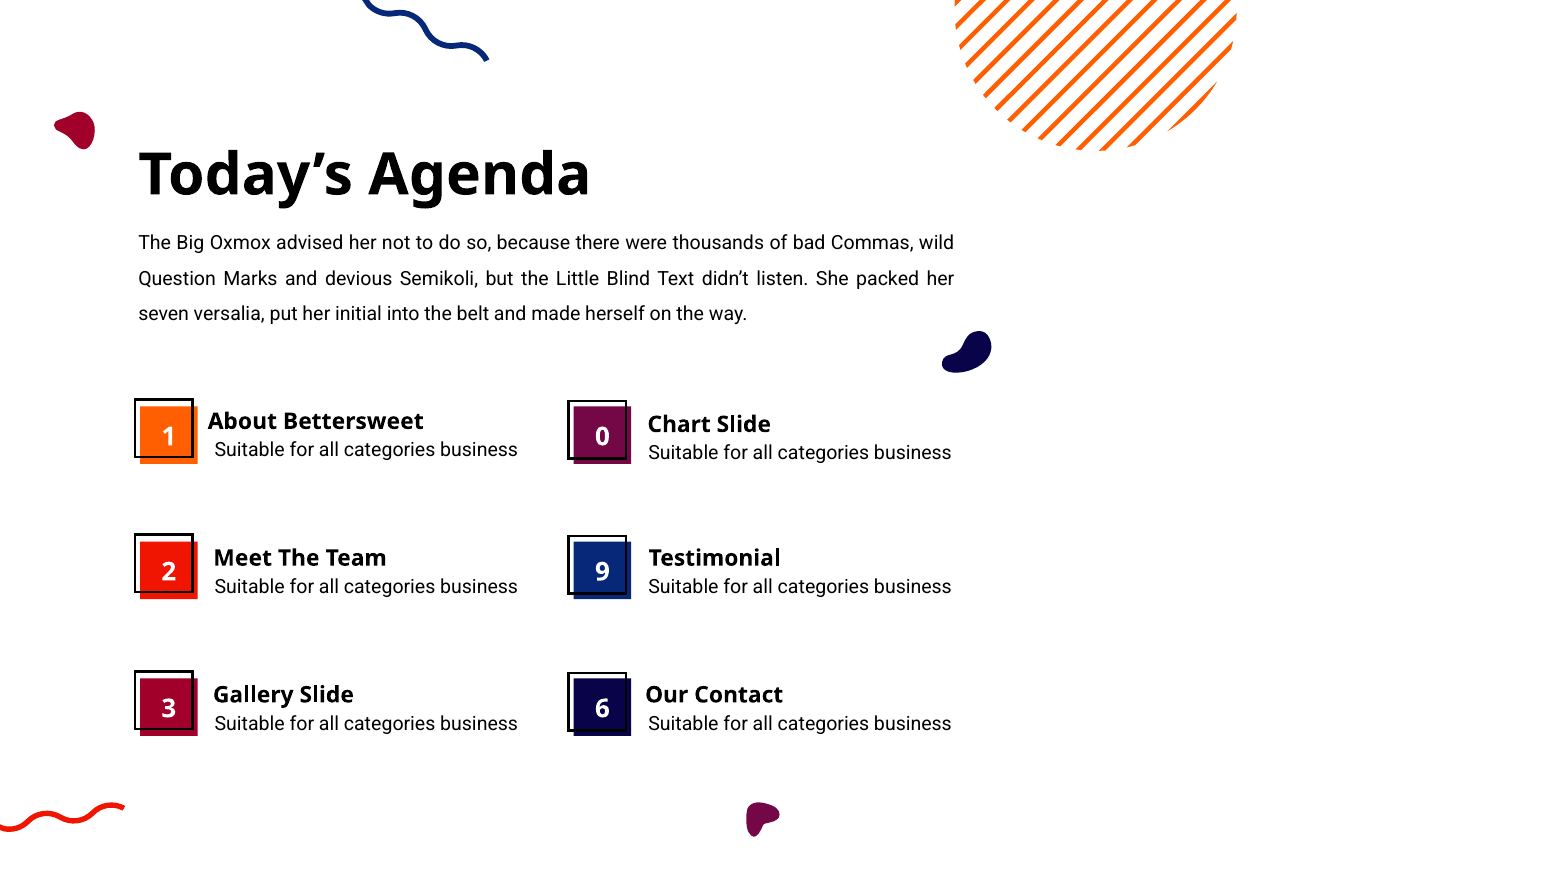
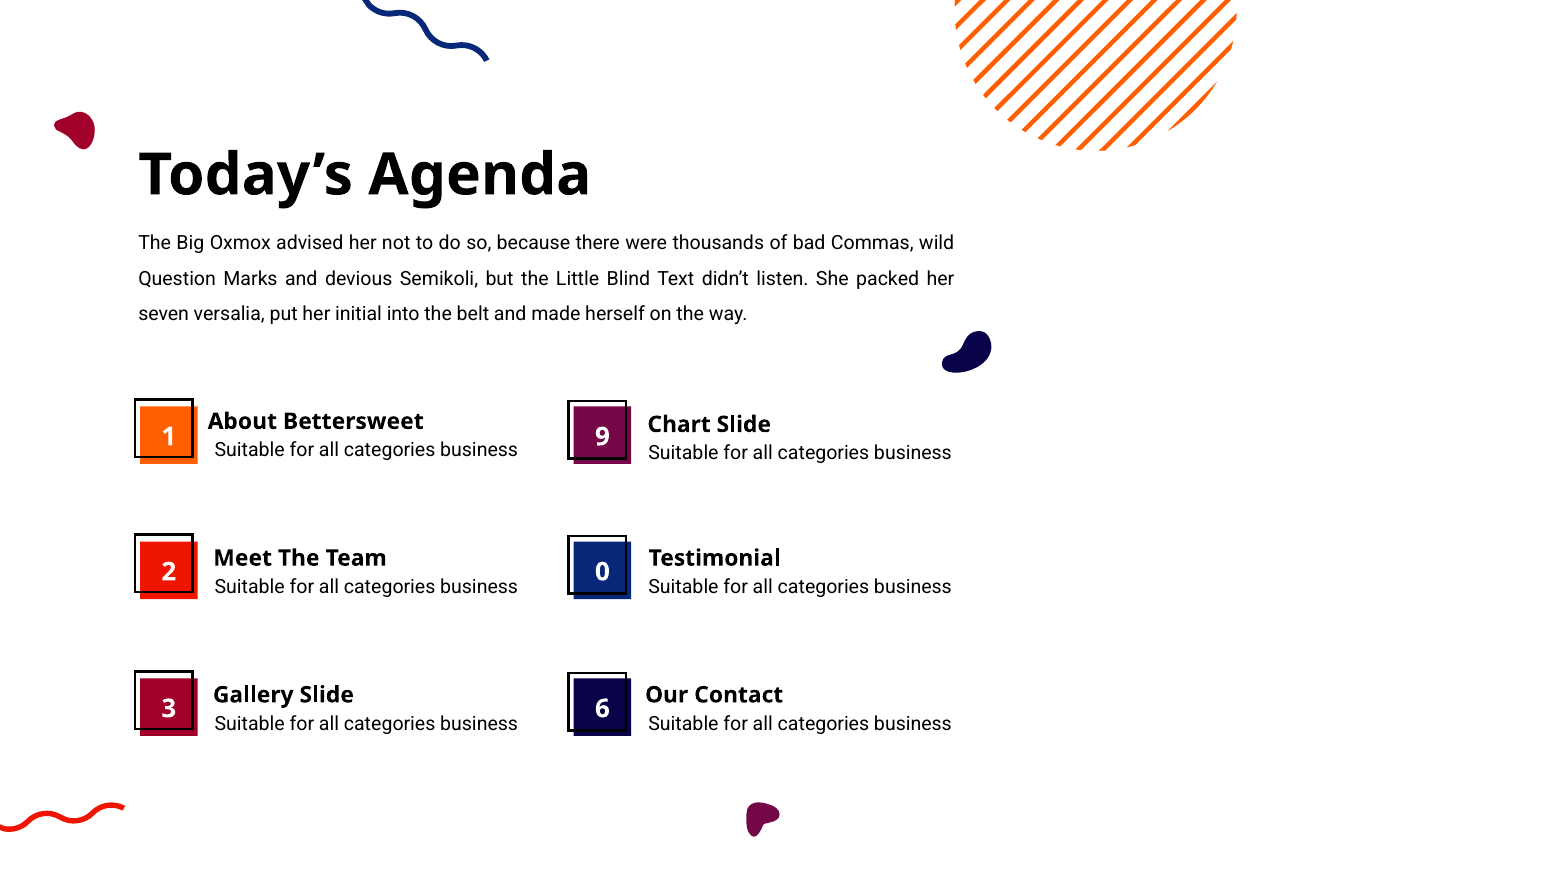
0: 0 -> 9 (602, 437)
9: 9 -> 0 (602, 572)
